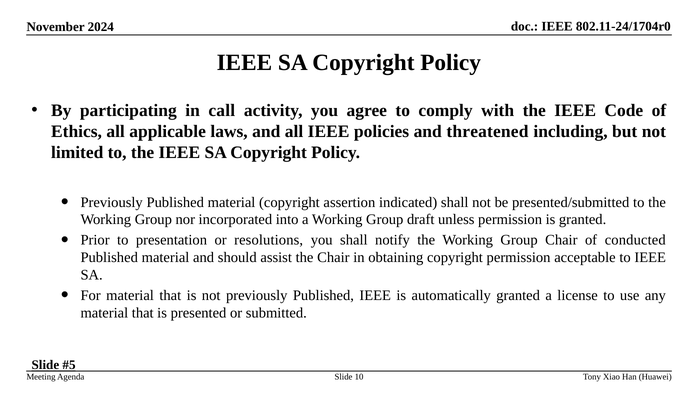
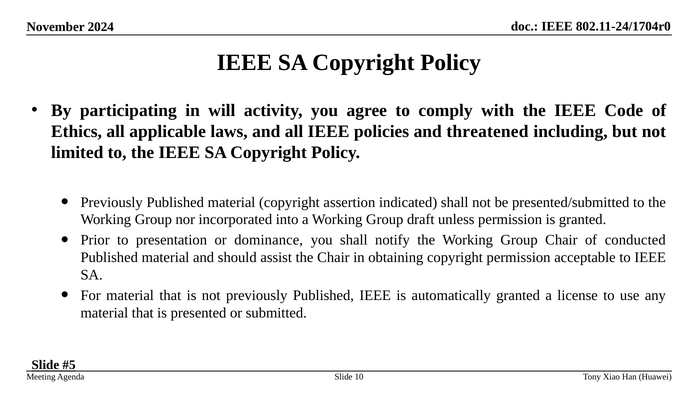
call: call -> will (222, 110)
resolutions: resolutions -> dominance (269, 240)
